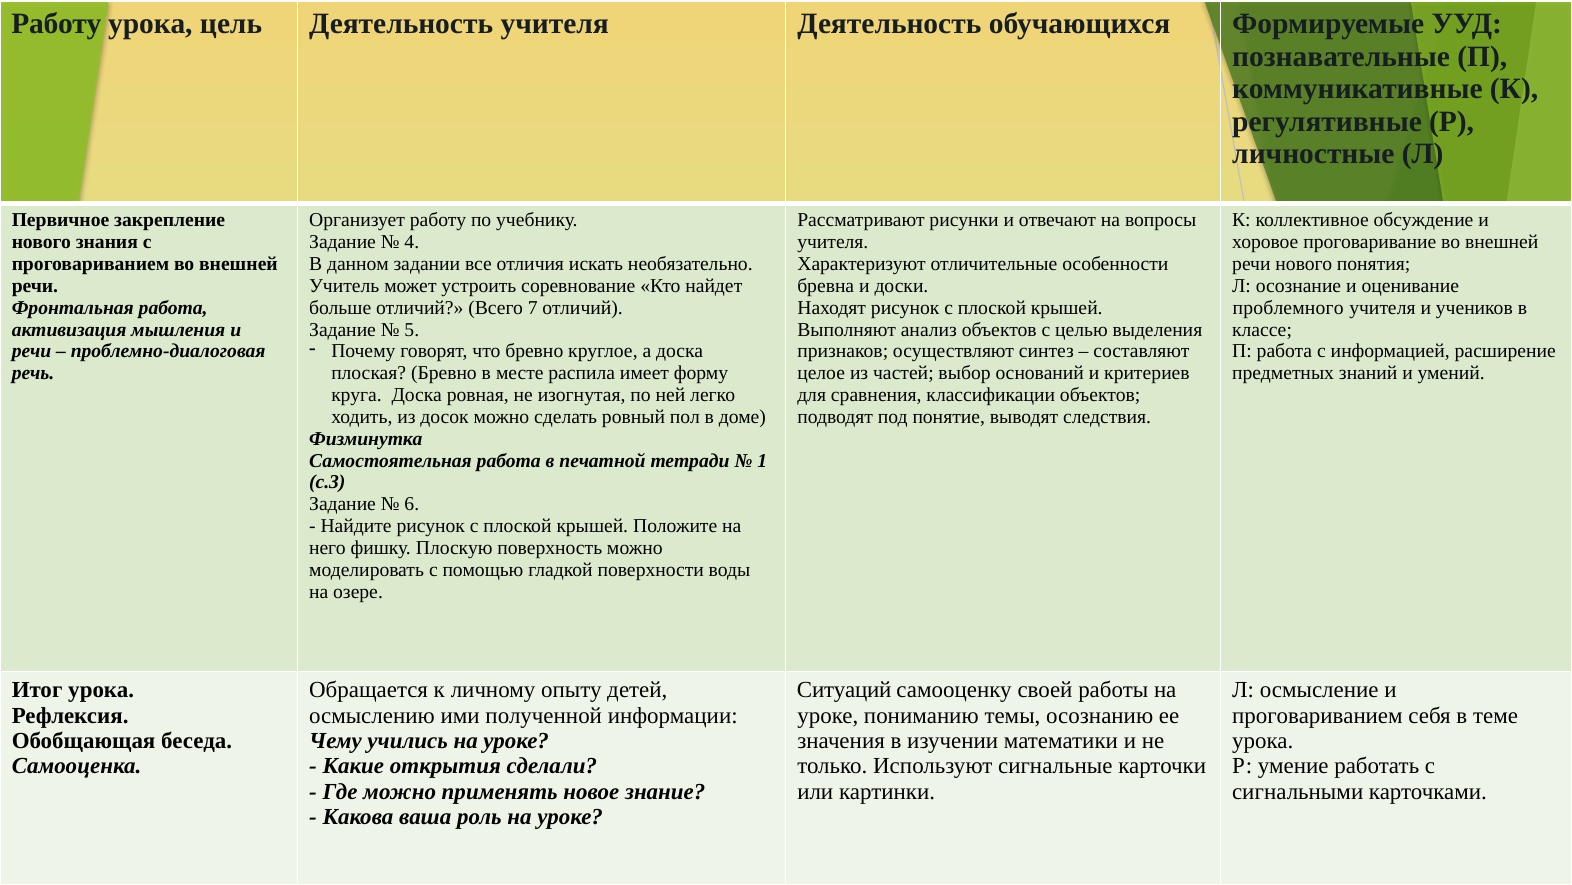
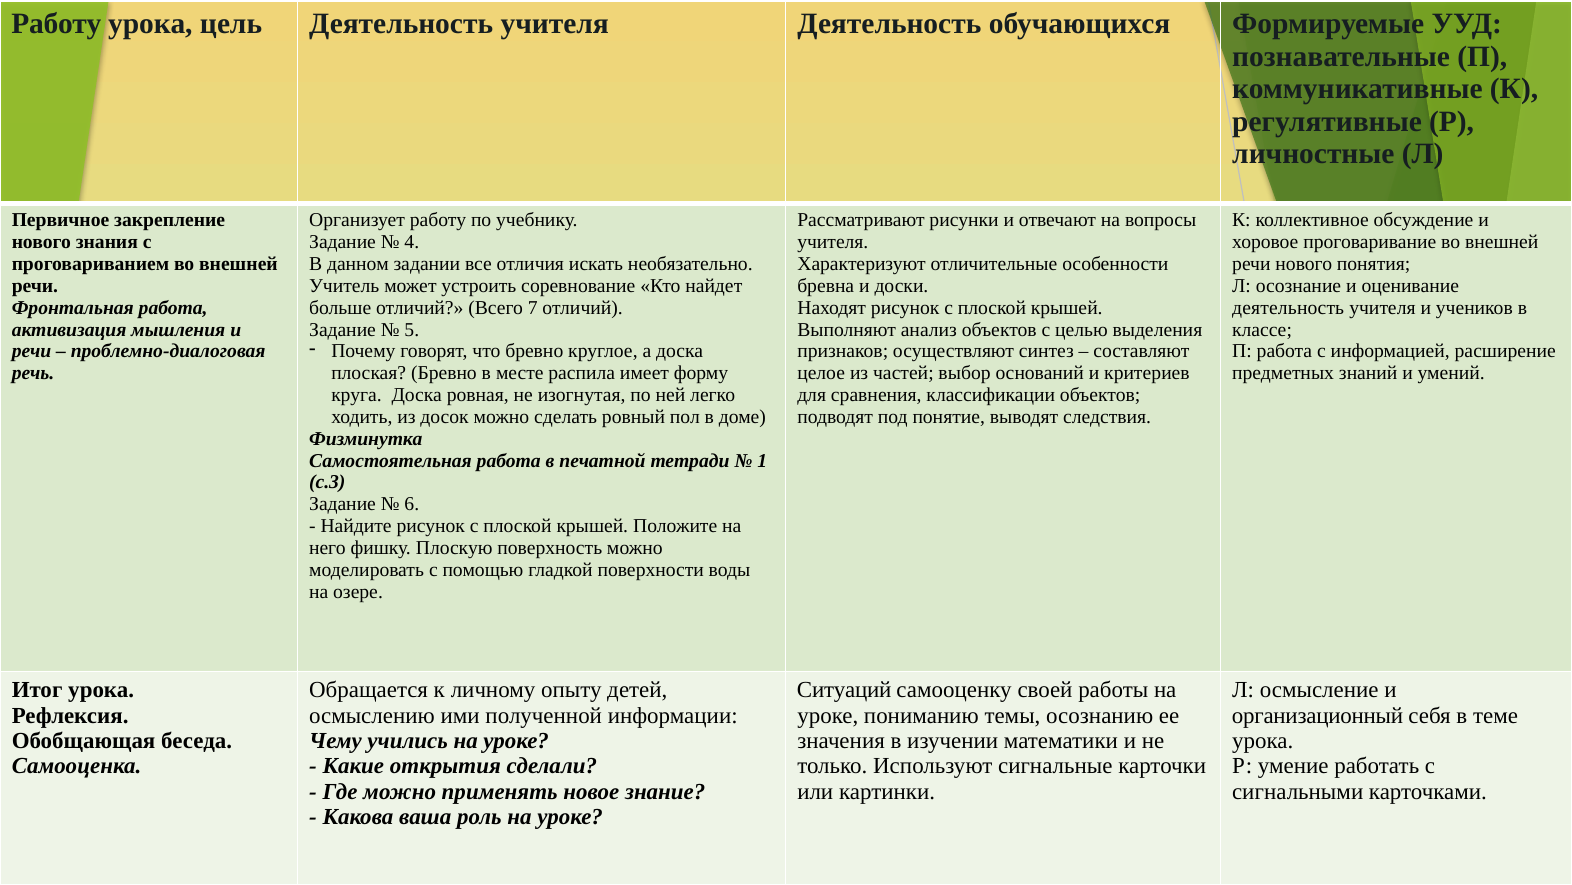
проблемного: проблемного -> деятельность (1288, 307)
проговариванием: проговариванием -> организационный (1317, 715)
